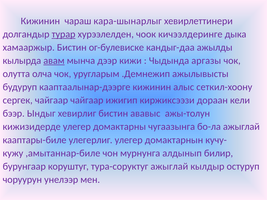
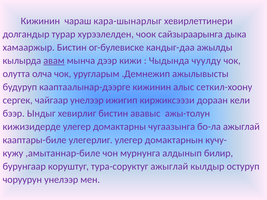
турар underline: present -> none (64, 34)
кичээлдеринге: кичээлдеринге -> сайзыраарынга (190, 34)
аргазы: аргазы -> чуулду (206, 61)
чайгаар чайгаар: чайгаар -> унелээр (87, 100)
